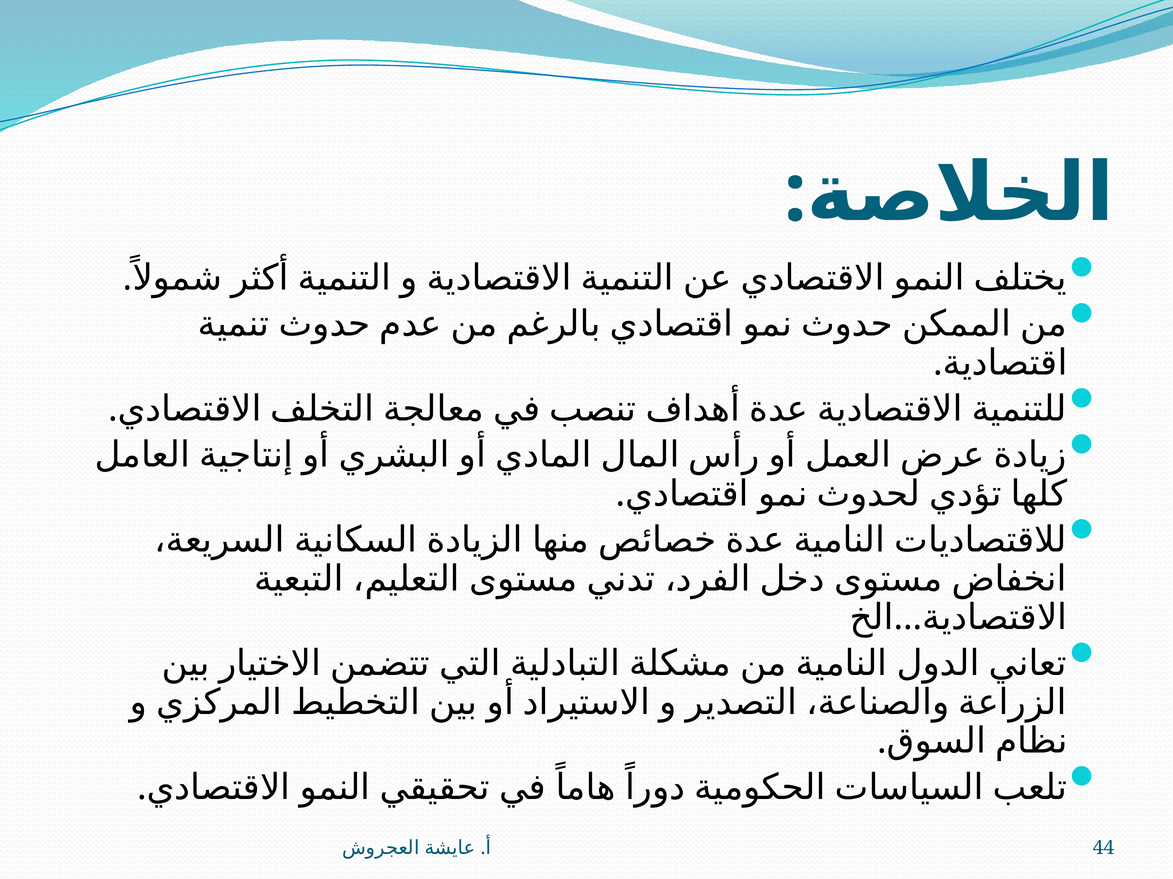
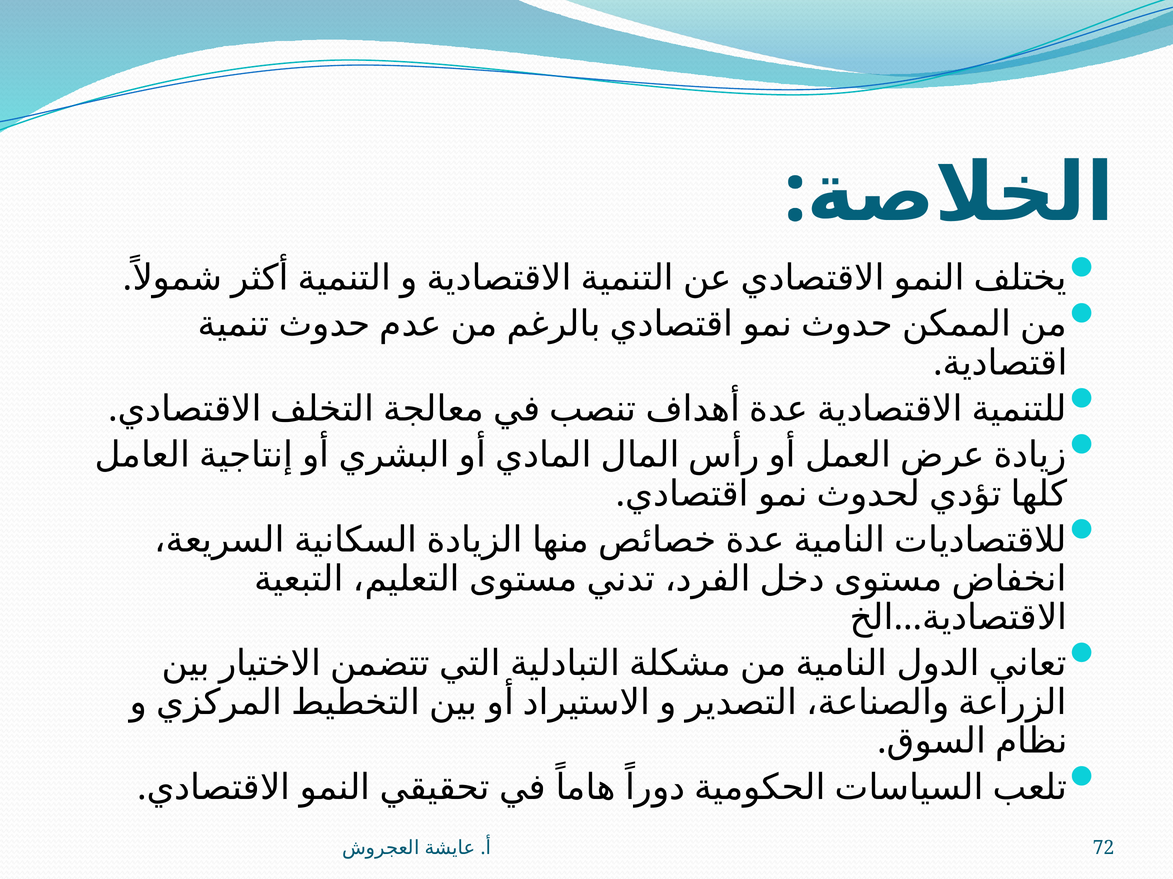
44: 44 -> 72 (1104, 849)
